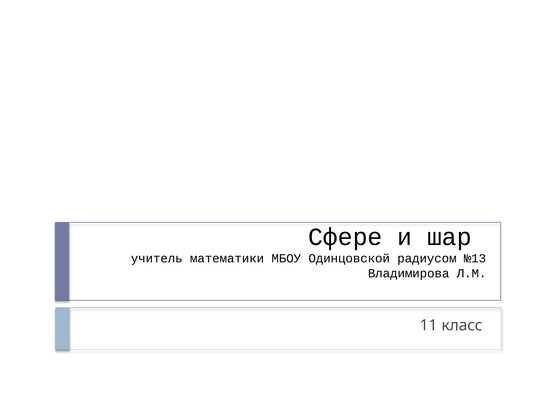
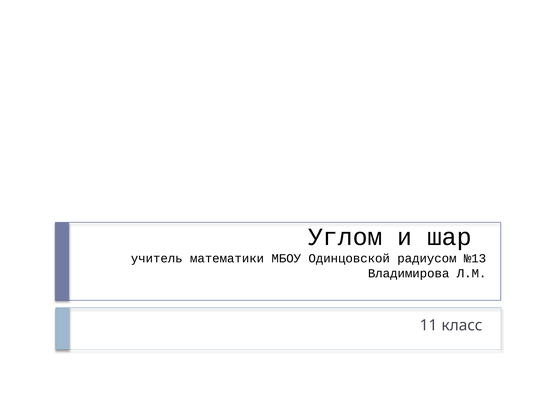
Сфере: Сфере -> Углом (345, 237)
